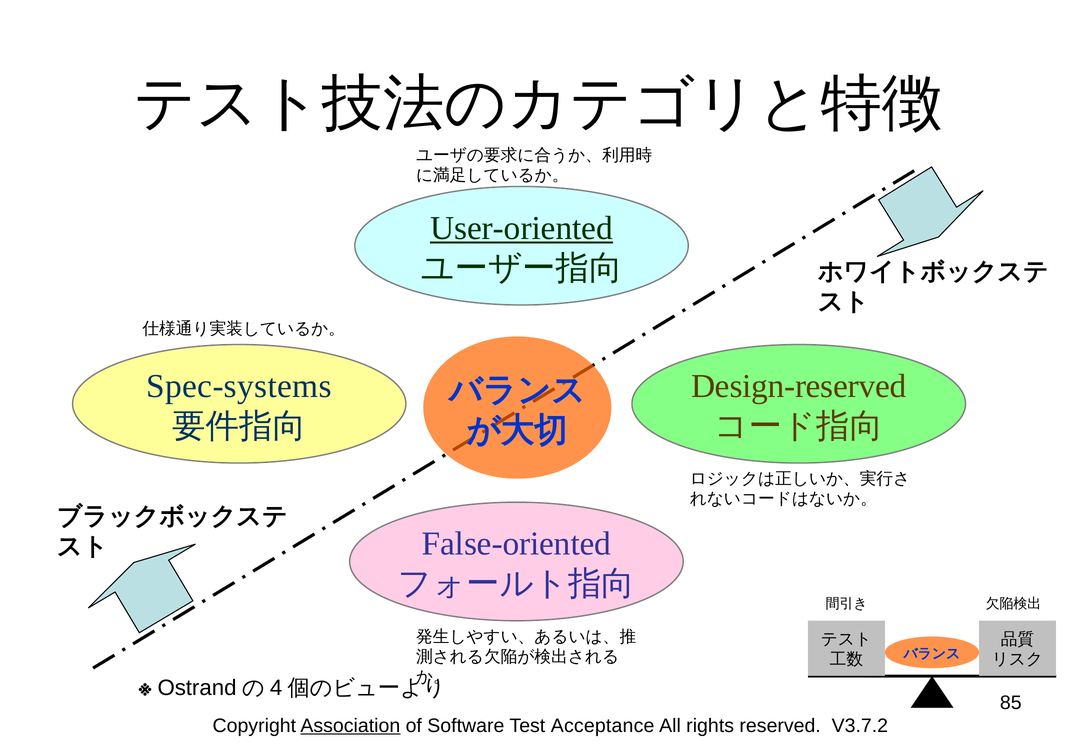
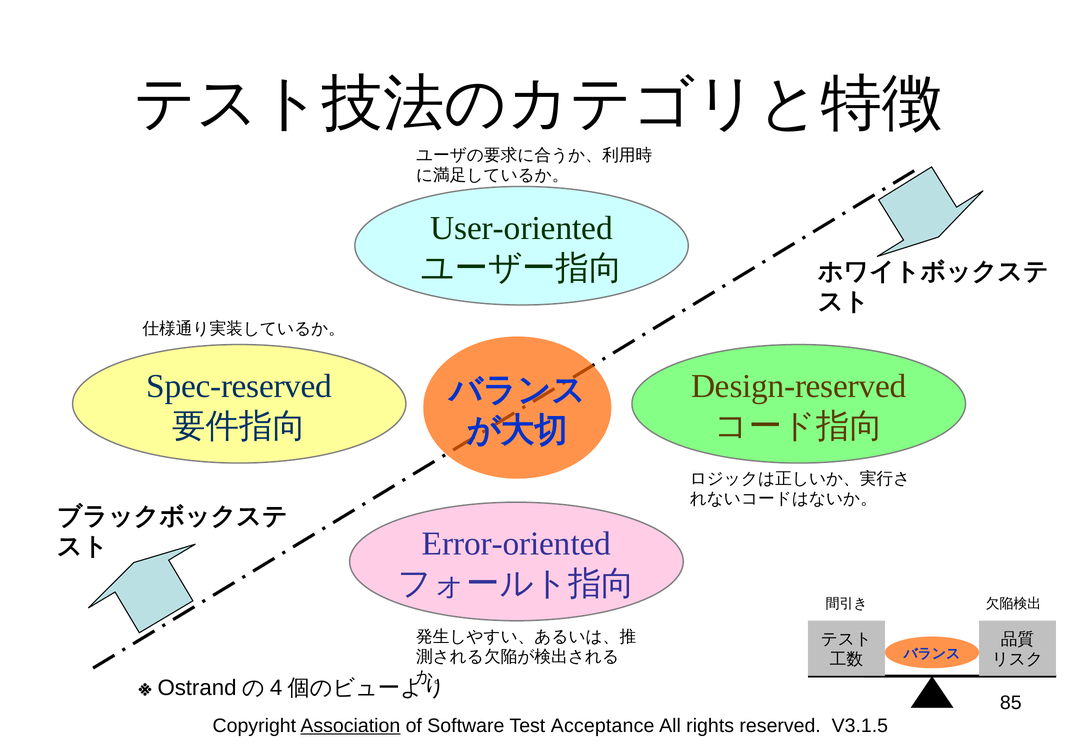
User-oriented underline: present -> none (521, 228)
Spec-systems: Spec-systems -> Spec-reserved (239, 386)
False-oriented: False-oriented -> Error-oriented (516, 544)
V3.7.2: V3.7.2 -> V3.1.5 (860, 726)
